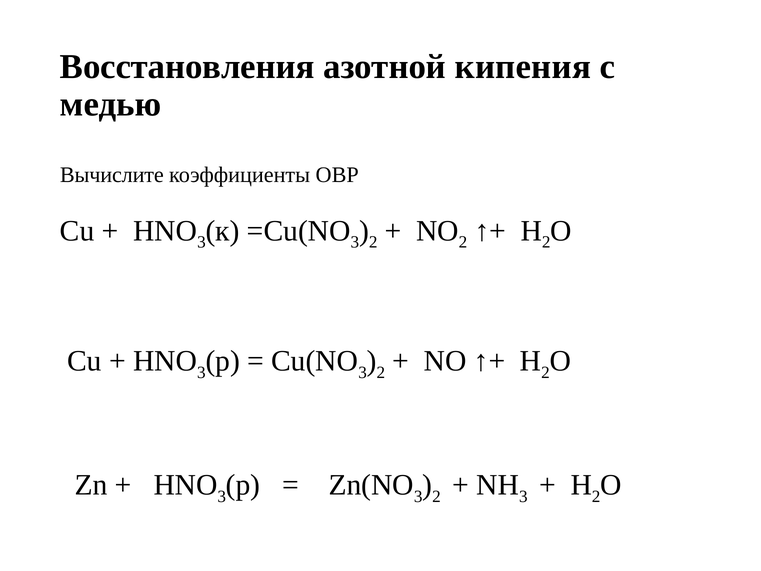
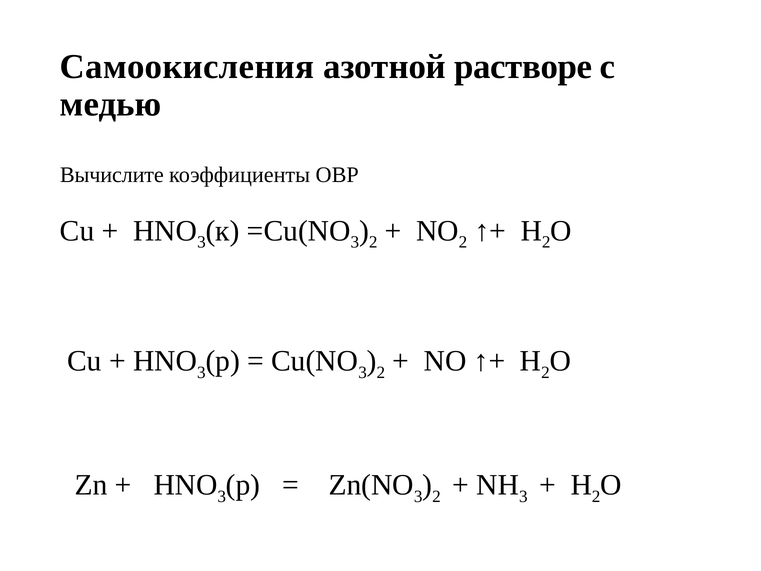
Восстановления: Восстановления -> Самоокисления (187, 66)
кипения: кипения -> растворе (523, 66)
